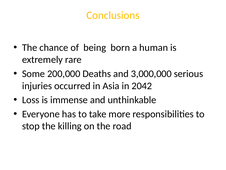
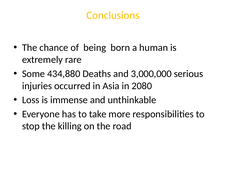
200,000: 200,000 -> 434,880 (64, 74)
2042: 2042 -> 2080 (142, 86)
